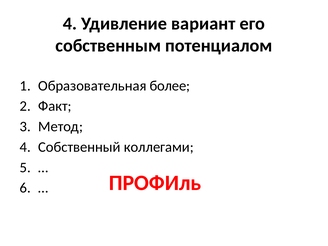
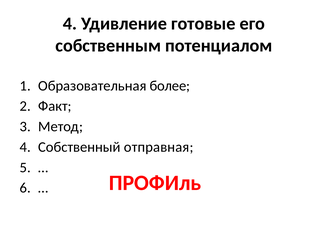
вариант: вариант -> готовые (203, 24)
коллегами: коллегами -> отправная (159, 147)
